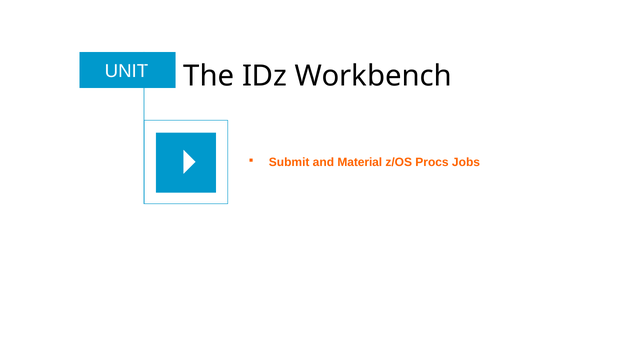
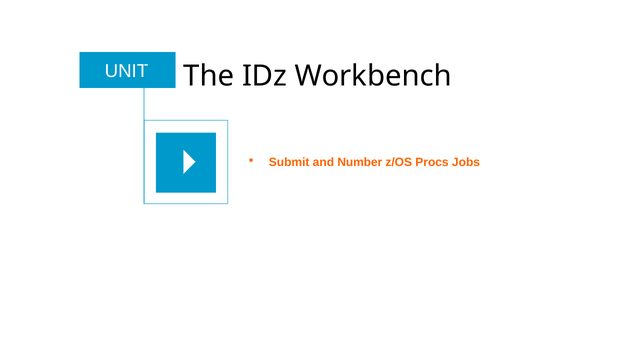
Material: Material -> Number (360, 162)
